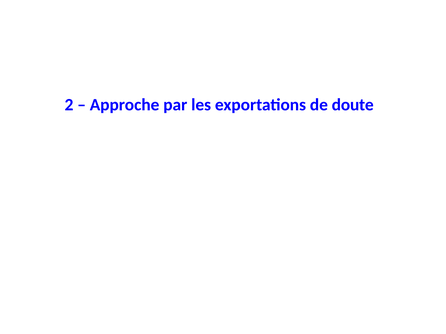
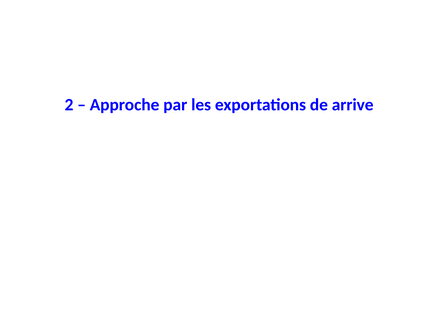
doute: doute -> arrive (353, 105)
